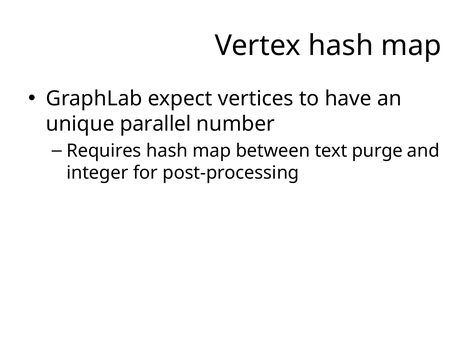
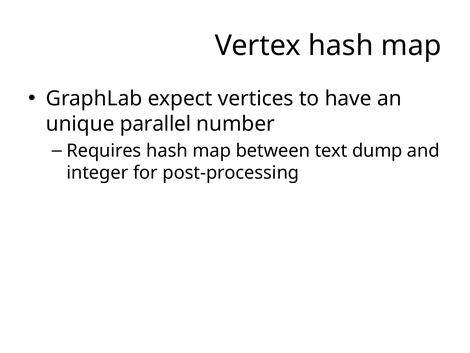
purge: purge -> dump (377, 151)
